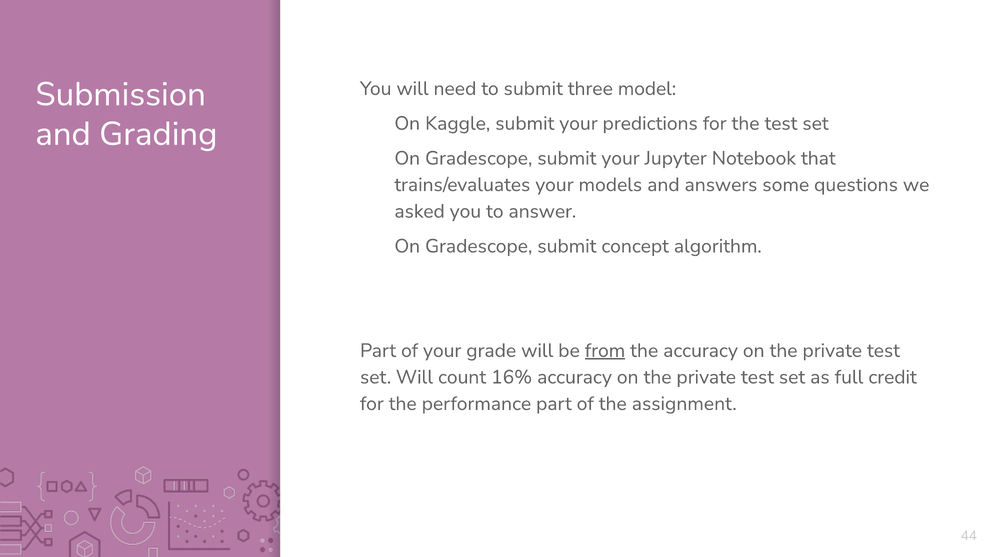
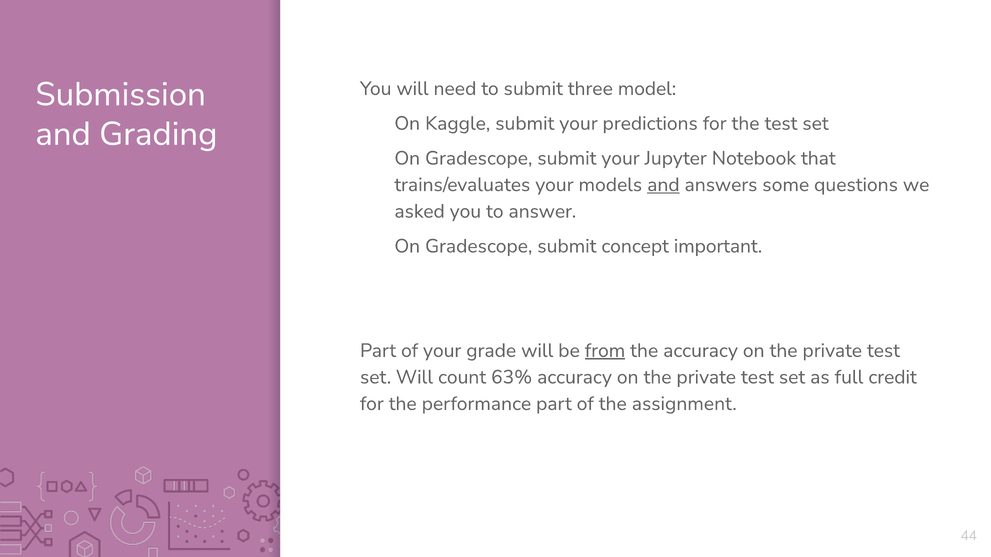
and underline: none -> present (663, 185)
algorithm: algorithm -> important (718, 246)
16%: 16% -> 63% (512, 377)
